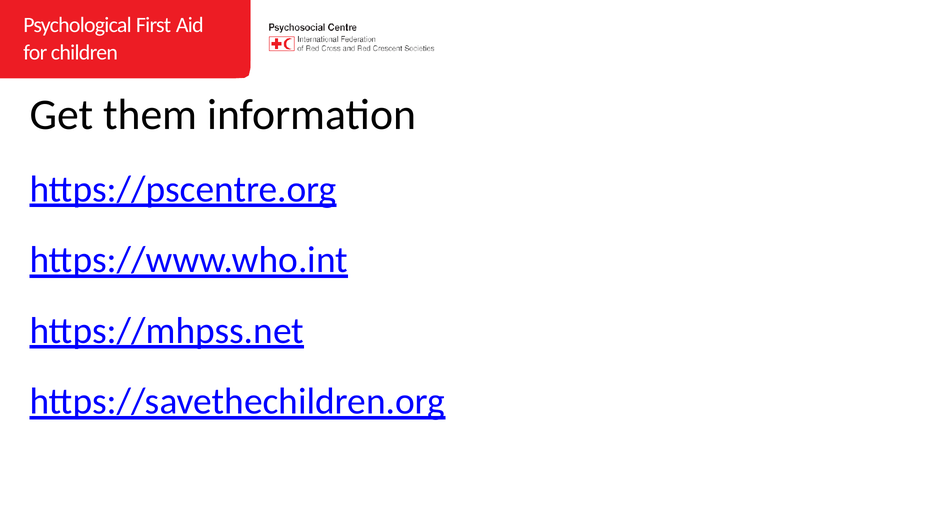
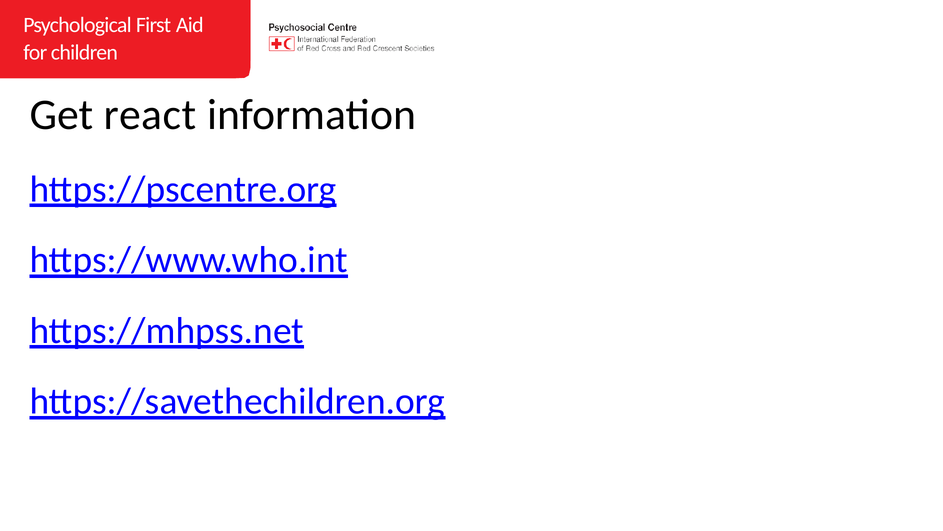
them: them -> react (150, 115)
